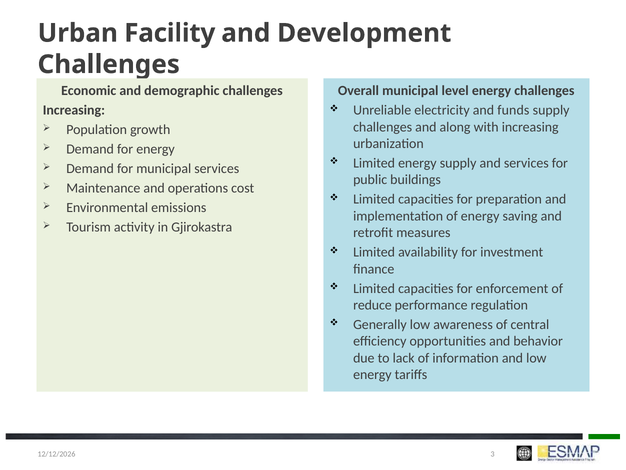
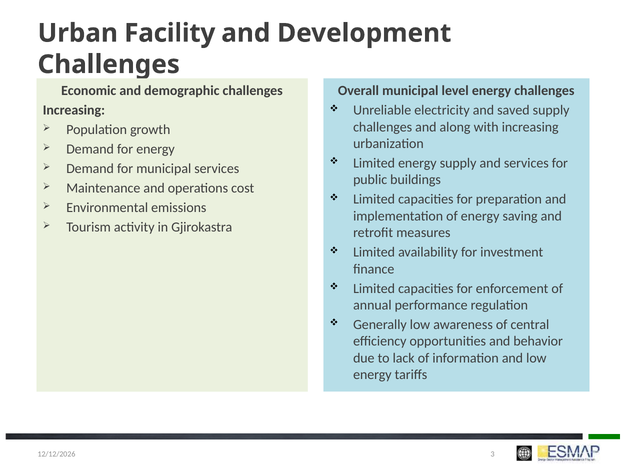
funds: funds -> saved (513, 110)
reduce: reduce -> annual (372, 305)
